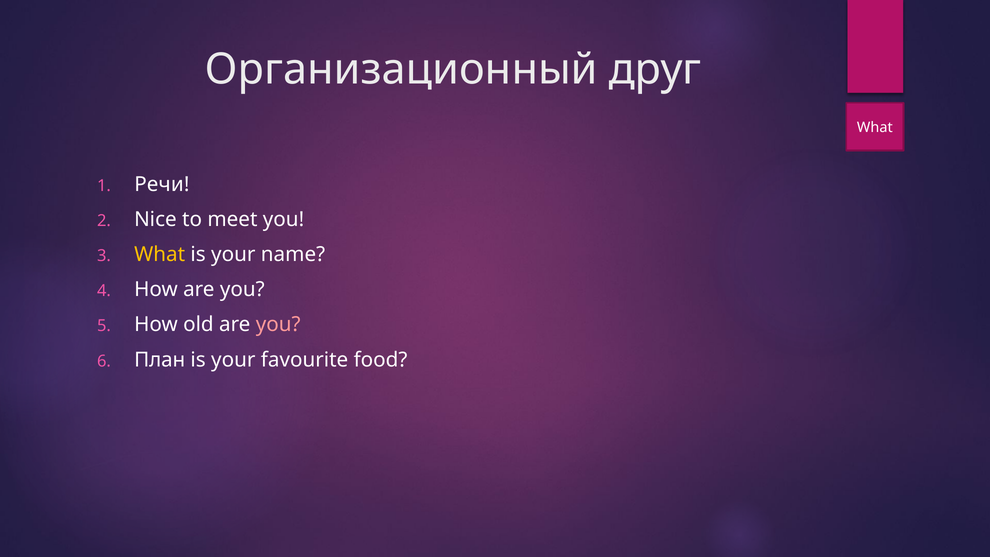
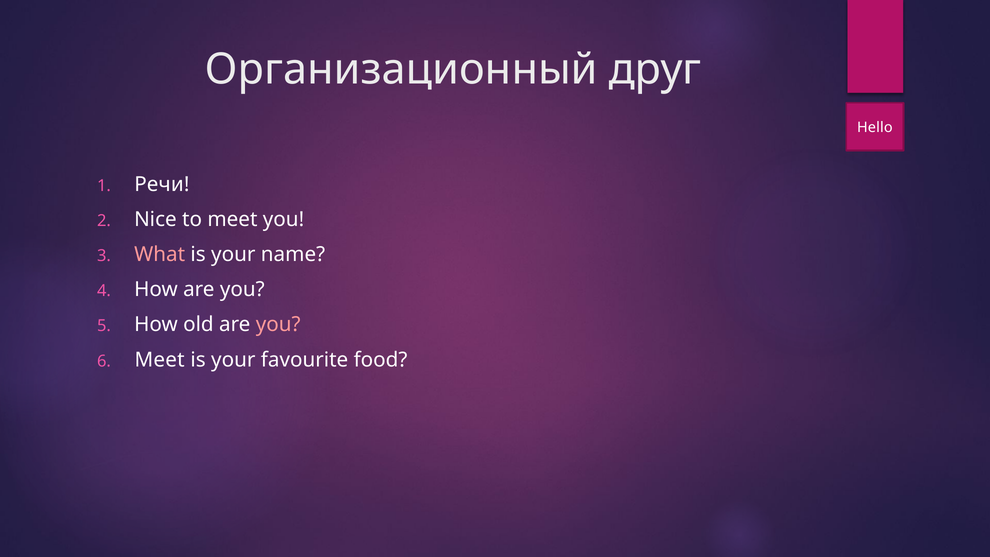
What: What -> Hello (875, 128)
What colour: yellow -> pink (160, 254)
План: План -> Meet (160, 360)
